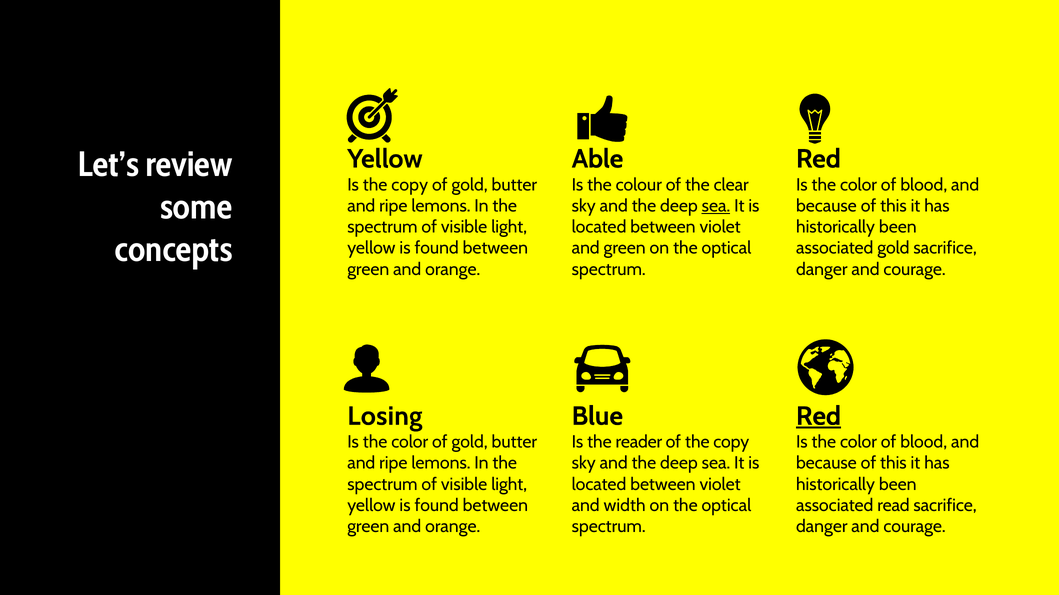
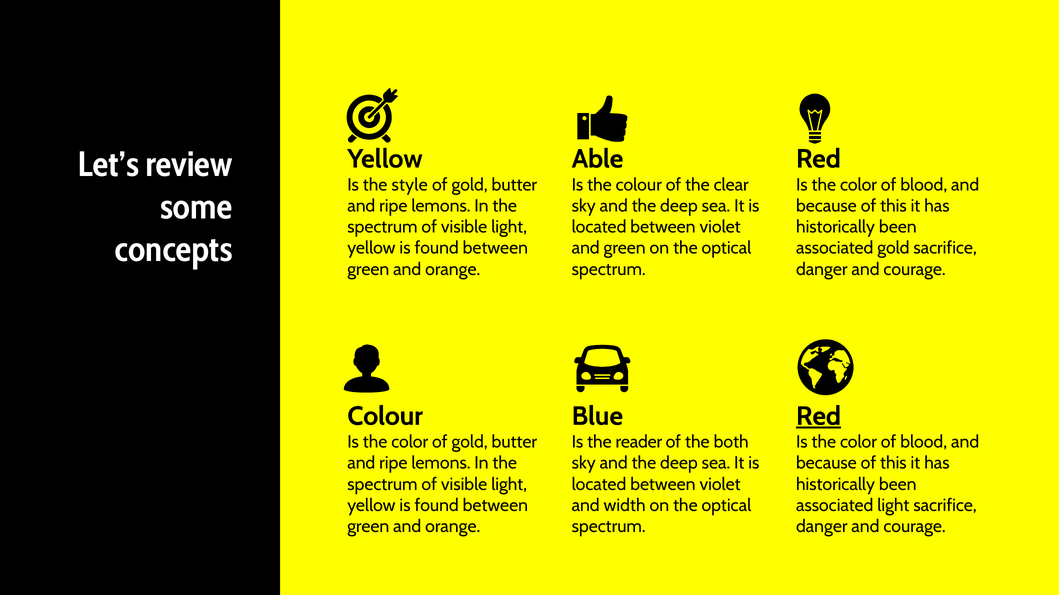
Is the copy: copy -> style (410, 185)
sea underline: present -> none (716, 206)
Losing: Losing -> Colour (385, 417)
of the copy: copy -> both (731, 442)
associated read: read -> light (893, 506)
